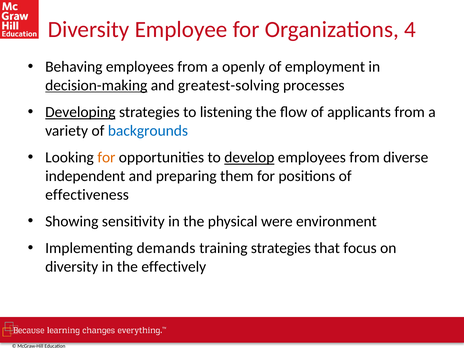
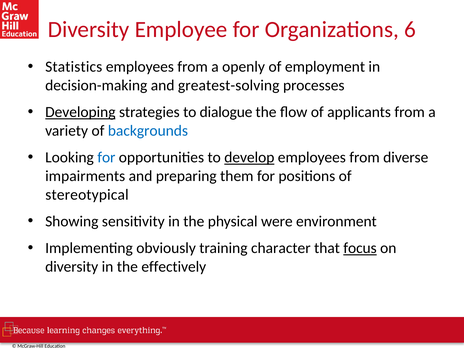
4: 4 -> 6 (410, 29)
Behaving: Behaving -> Statistics (74, 67)
decision-making underline: present -> none (96, 85)
listening: listening -> dialogue (226, 112)
for colour: orange -> blue (106, 157)
independent: independent -> impairments (85, 176)
effectiveness: effectiveness -> stereotypical (87, 195)
demands: demands -> obviously (166, 248)
training strategies: strategies -> character (281, 248)
focus underline: none -> present (360, 248)
